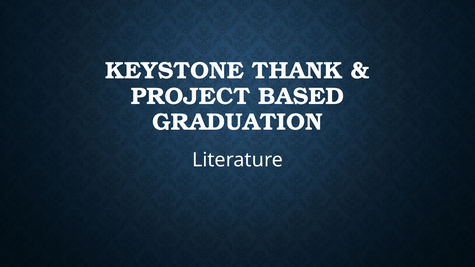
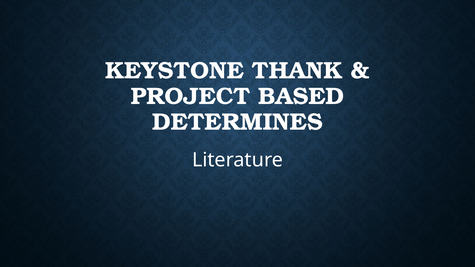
GRADUATION: GRADUATION -> DETERMINES (237, 122)
